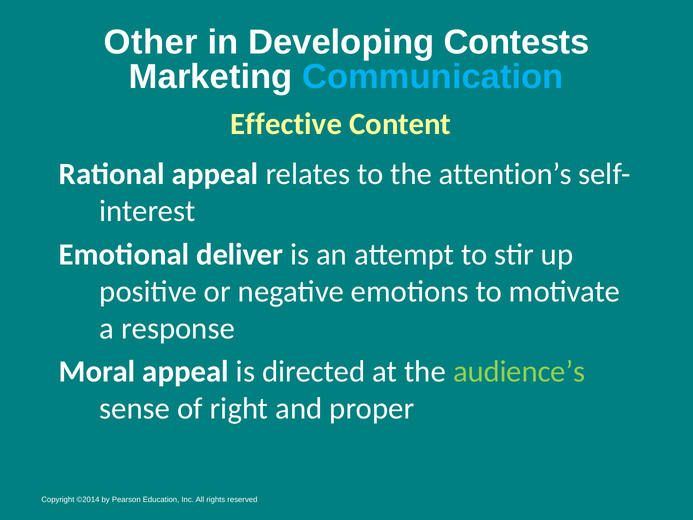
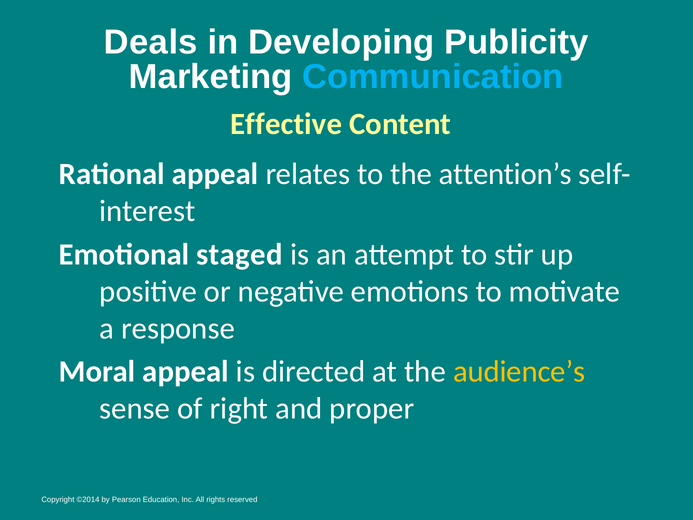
Other: Other -> Deals (151, 42)
Contests: Contests -> Publicity (516, 42)
deliver: deliver -> staged (239, 254)
audience’s colour: light green -> yellow (519, 371)
